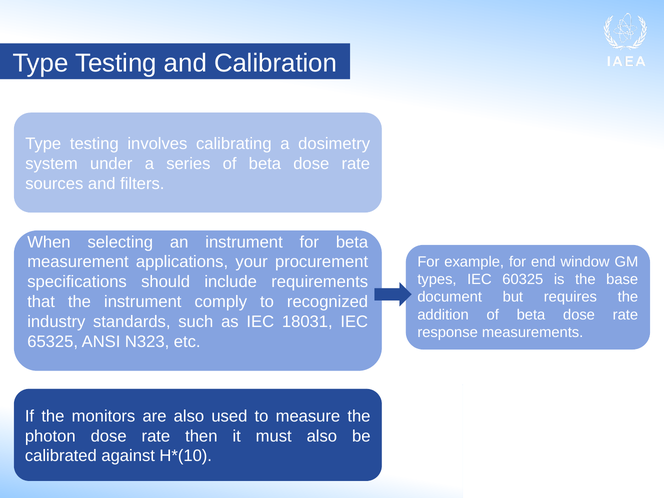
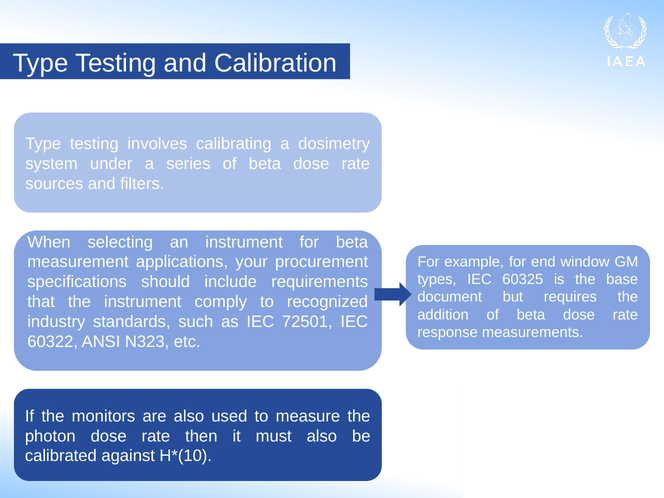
18031: 18031 -> 72501 (307, 322)
65325: 65325 -> 60322 (53, 342)
